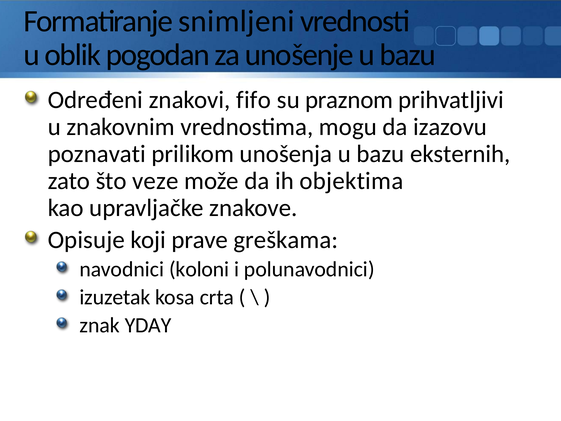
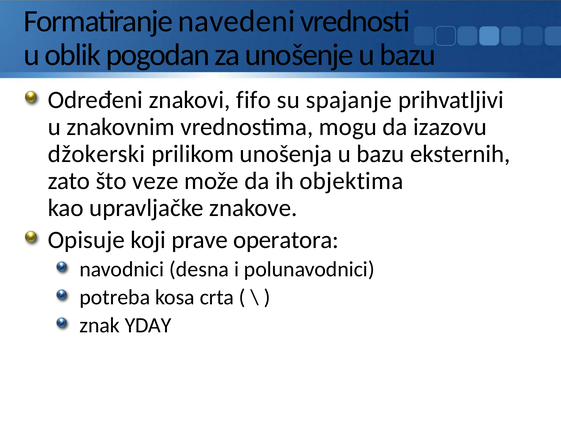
snimljeni: snimljeni -> navedeni (236, 21)
praznom: praznom -> spajanje (349, 100)
poznavati: poznavati -> džokerski (97, 154)
greškama: greškama -> operatora (286, 240)
koloni: koloni -> desna (199, 269)
izuzetak: izuzetak -> potreba (115, 297)
